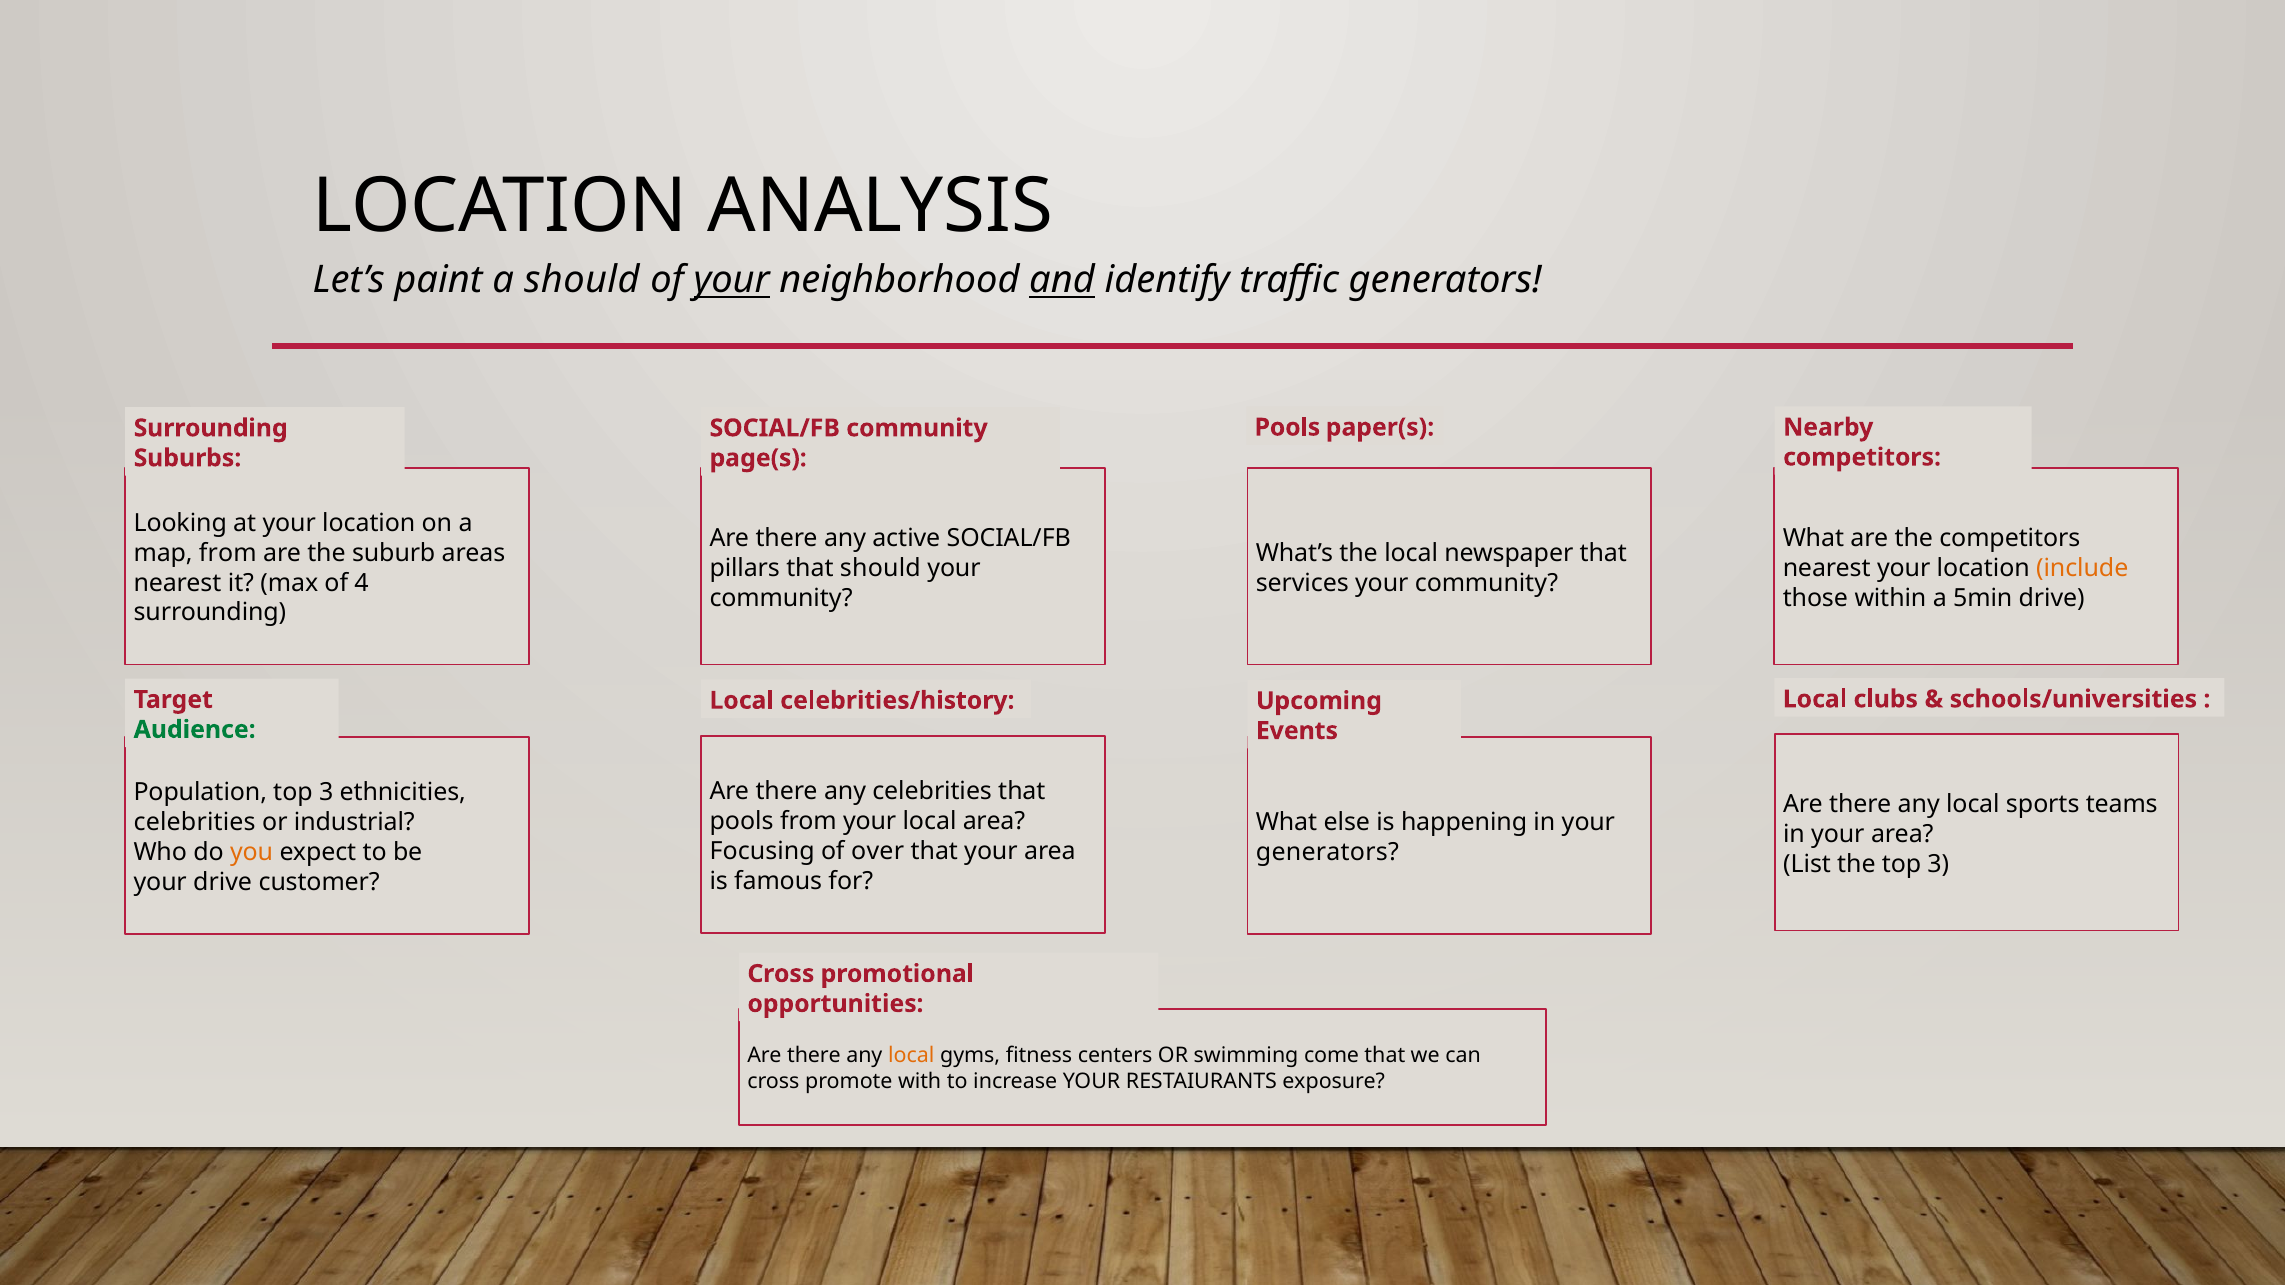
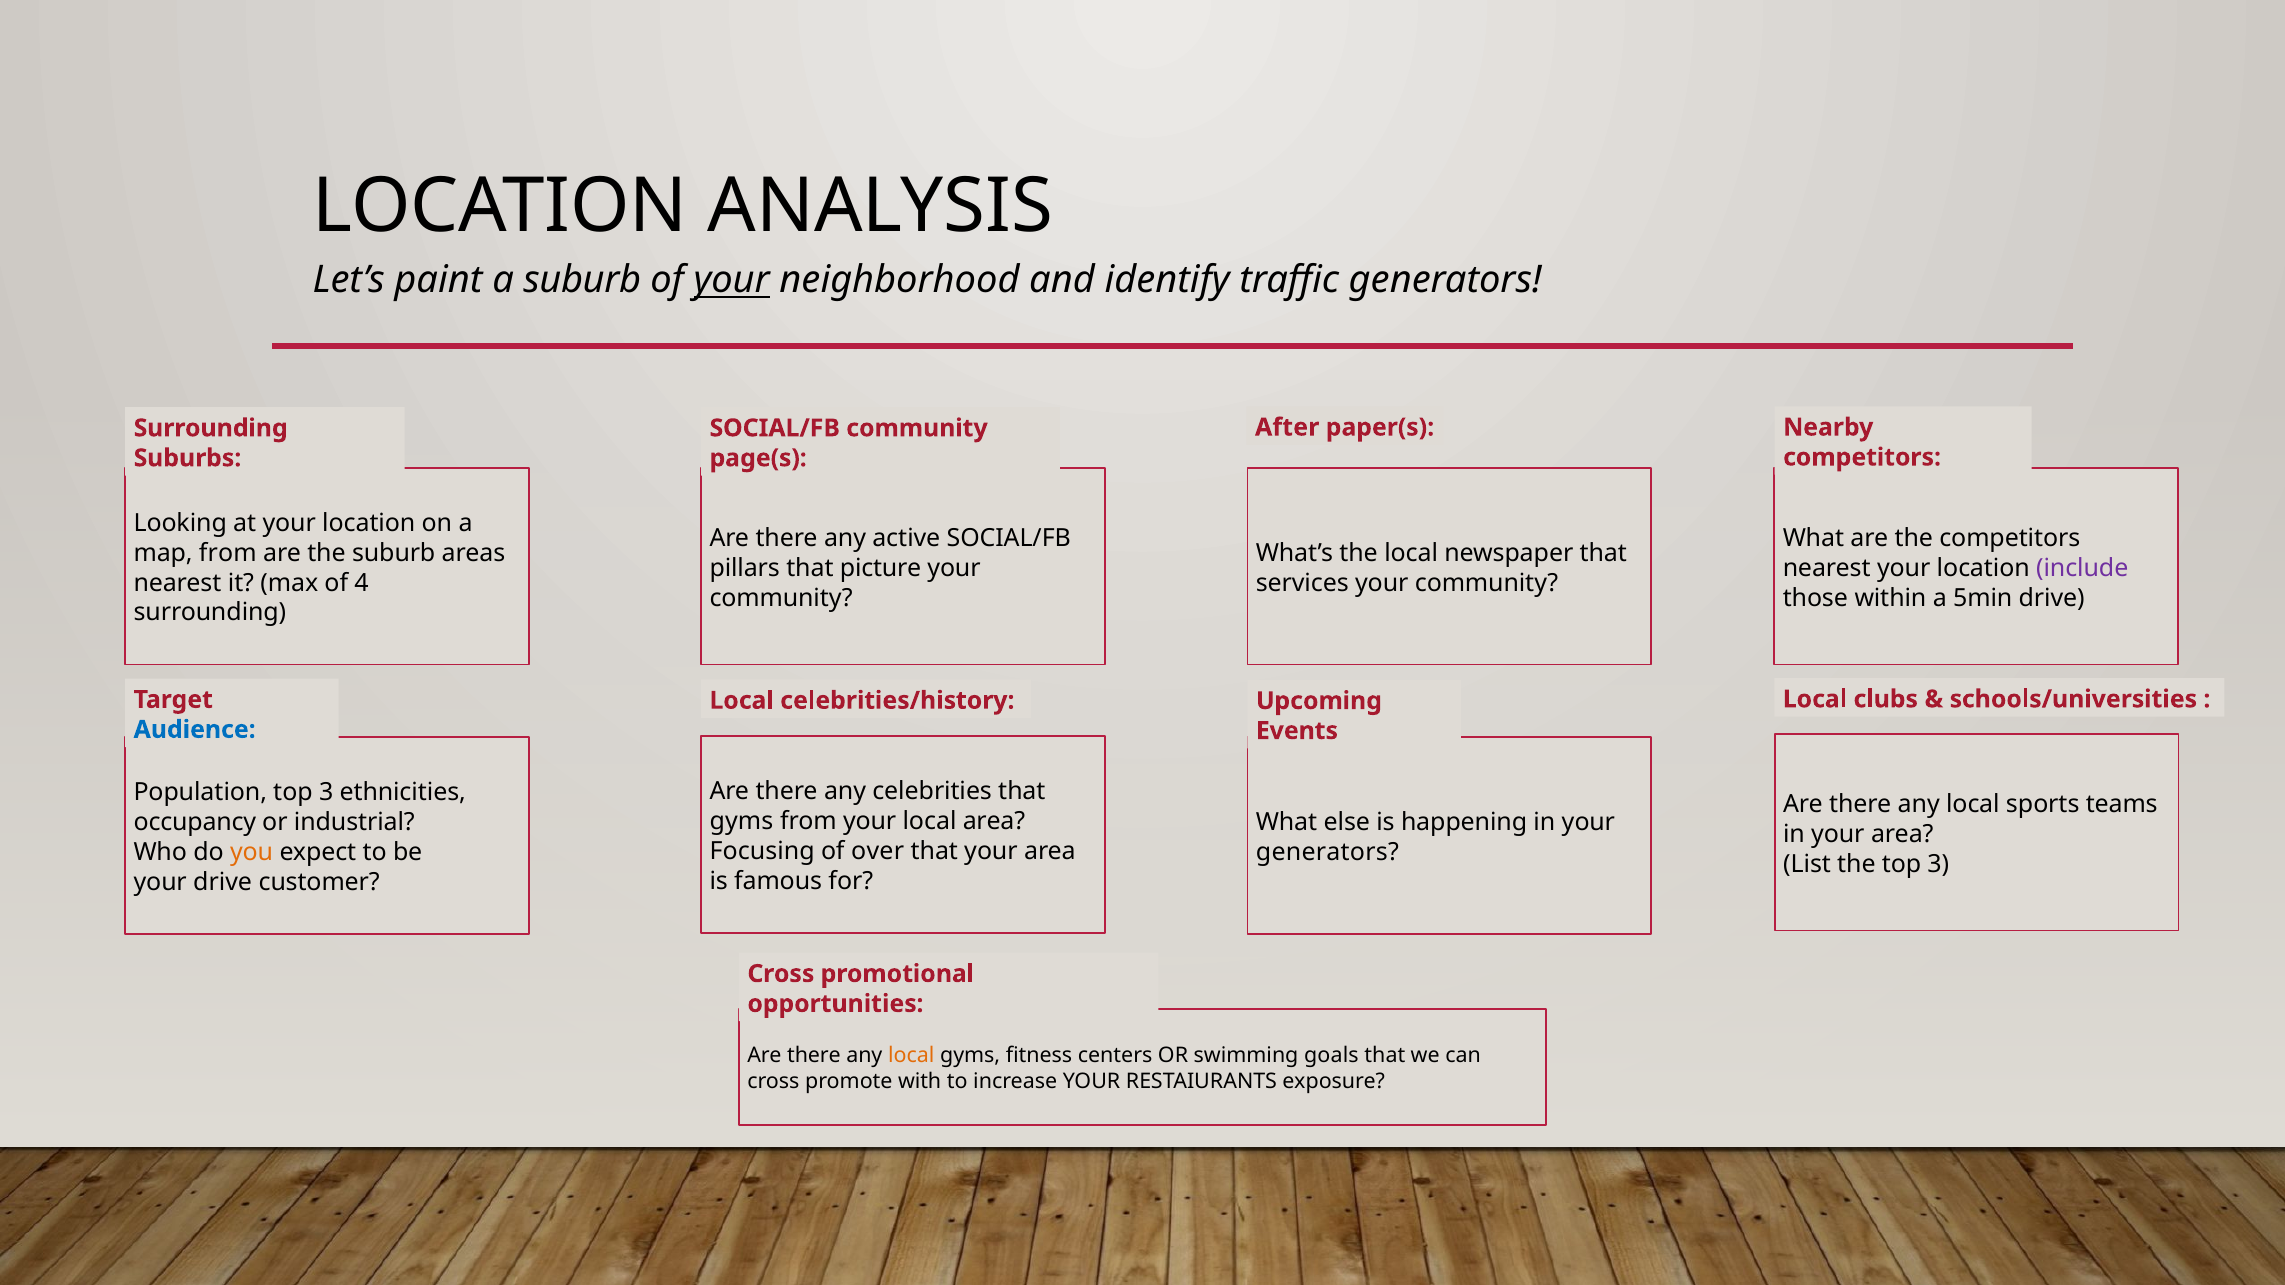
a should: should -> suburb (582, 280)
and underline: present -> none (1062, 280)
Pools: Pools -> After (1287, 427)
that should: should -> picture (881, 568)
include colour: orange -> purple (2082, 568)
Audience colour: green -> blue (195, 730)
pools: pools -> gyms (742, 821)
celebrities: celebrities -> occupancy (195, 822)
come: come -> goals (1331, 1056)
